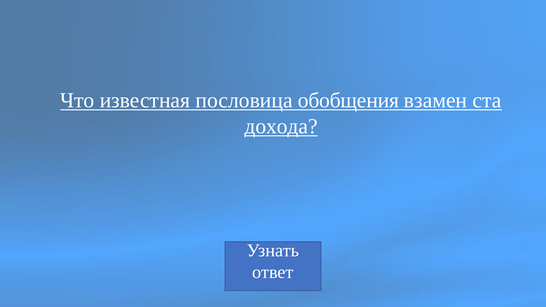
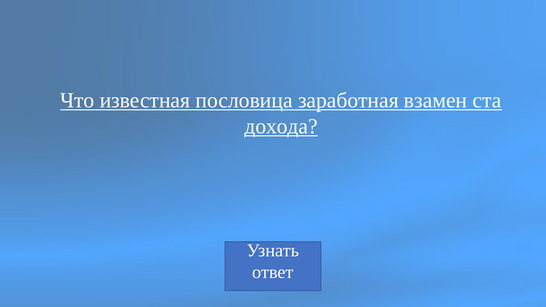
обобщения: обобщения -> заработная (348, 100)
